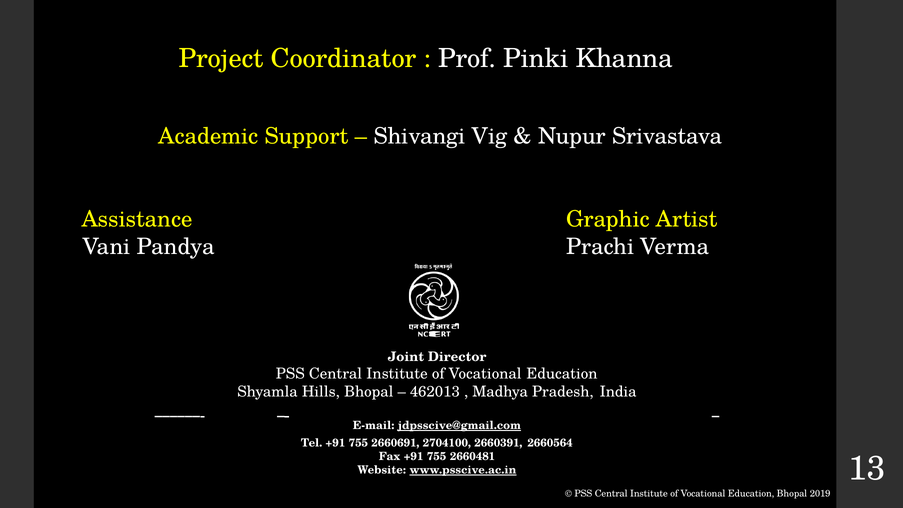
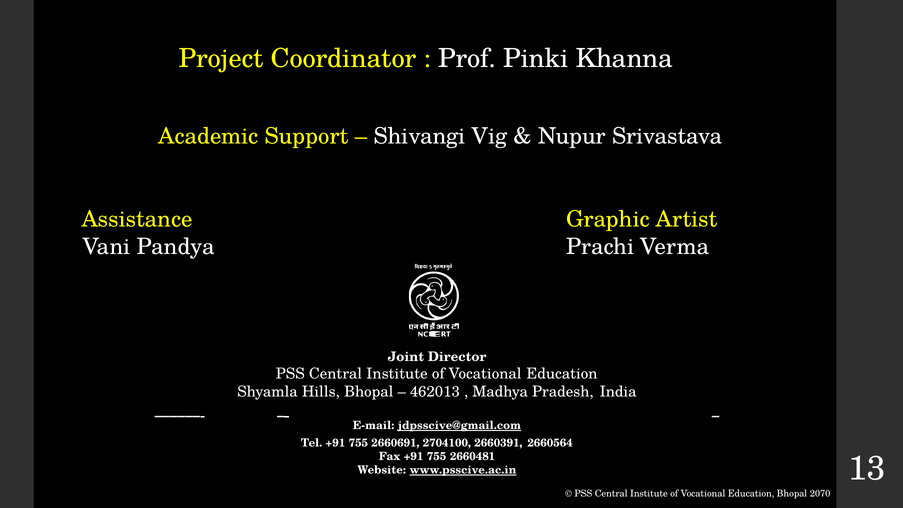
2019: 2019 -> 2070 (820, 494)
